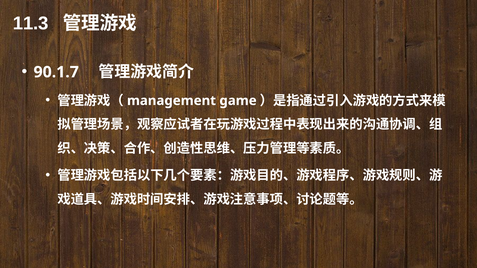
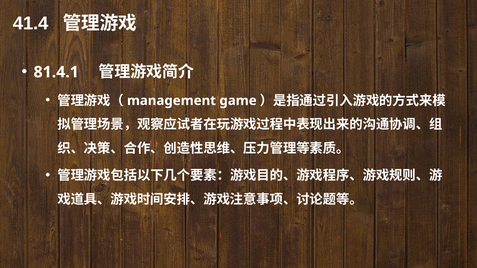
11.3: 11.3 -> 41.4 (31, 24)
90.1.7: 90.1.7 -> 81.4.1 (56, 72)
